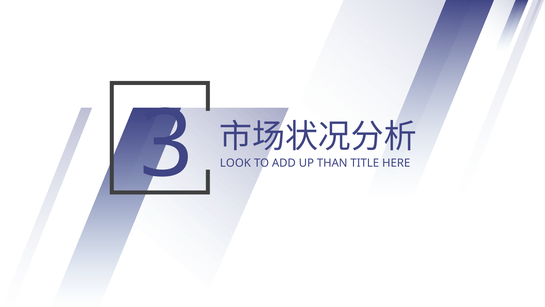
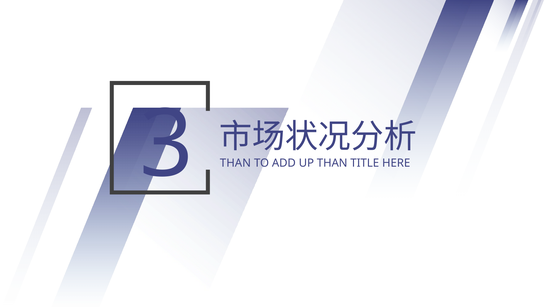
LOOK: LOOK -> THAN (235, 163)
